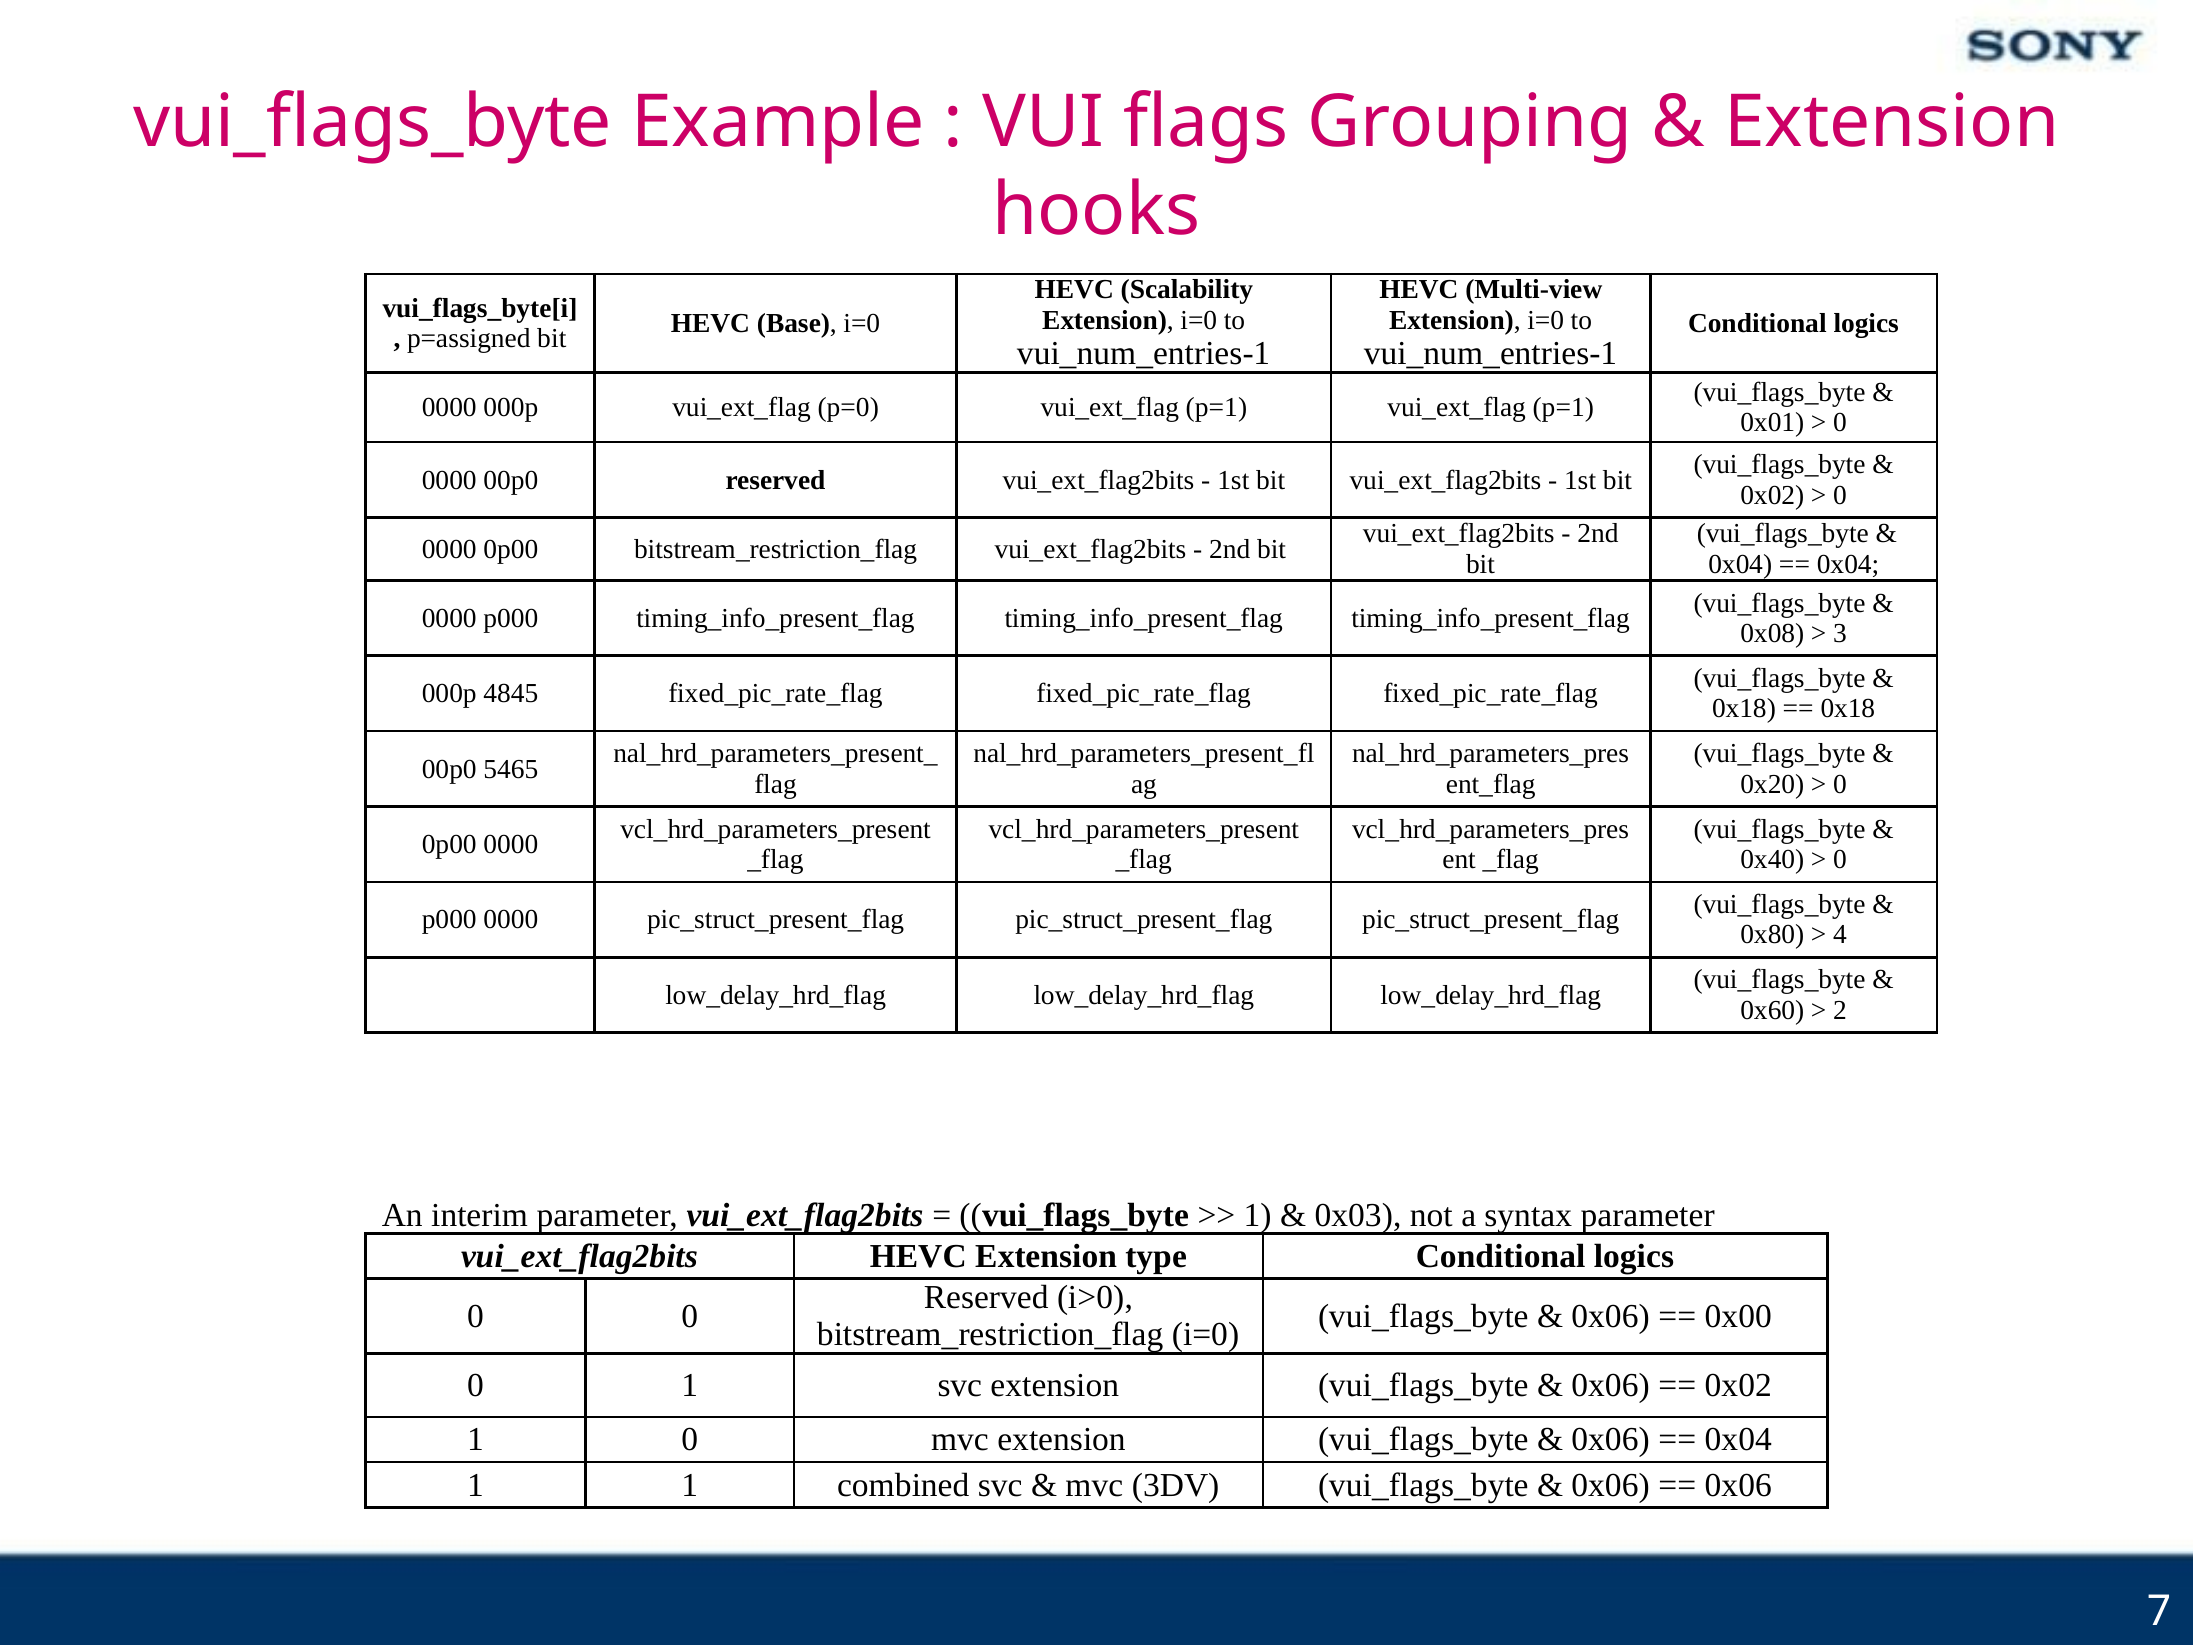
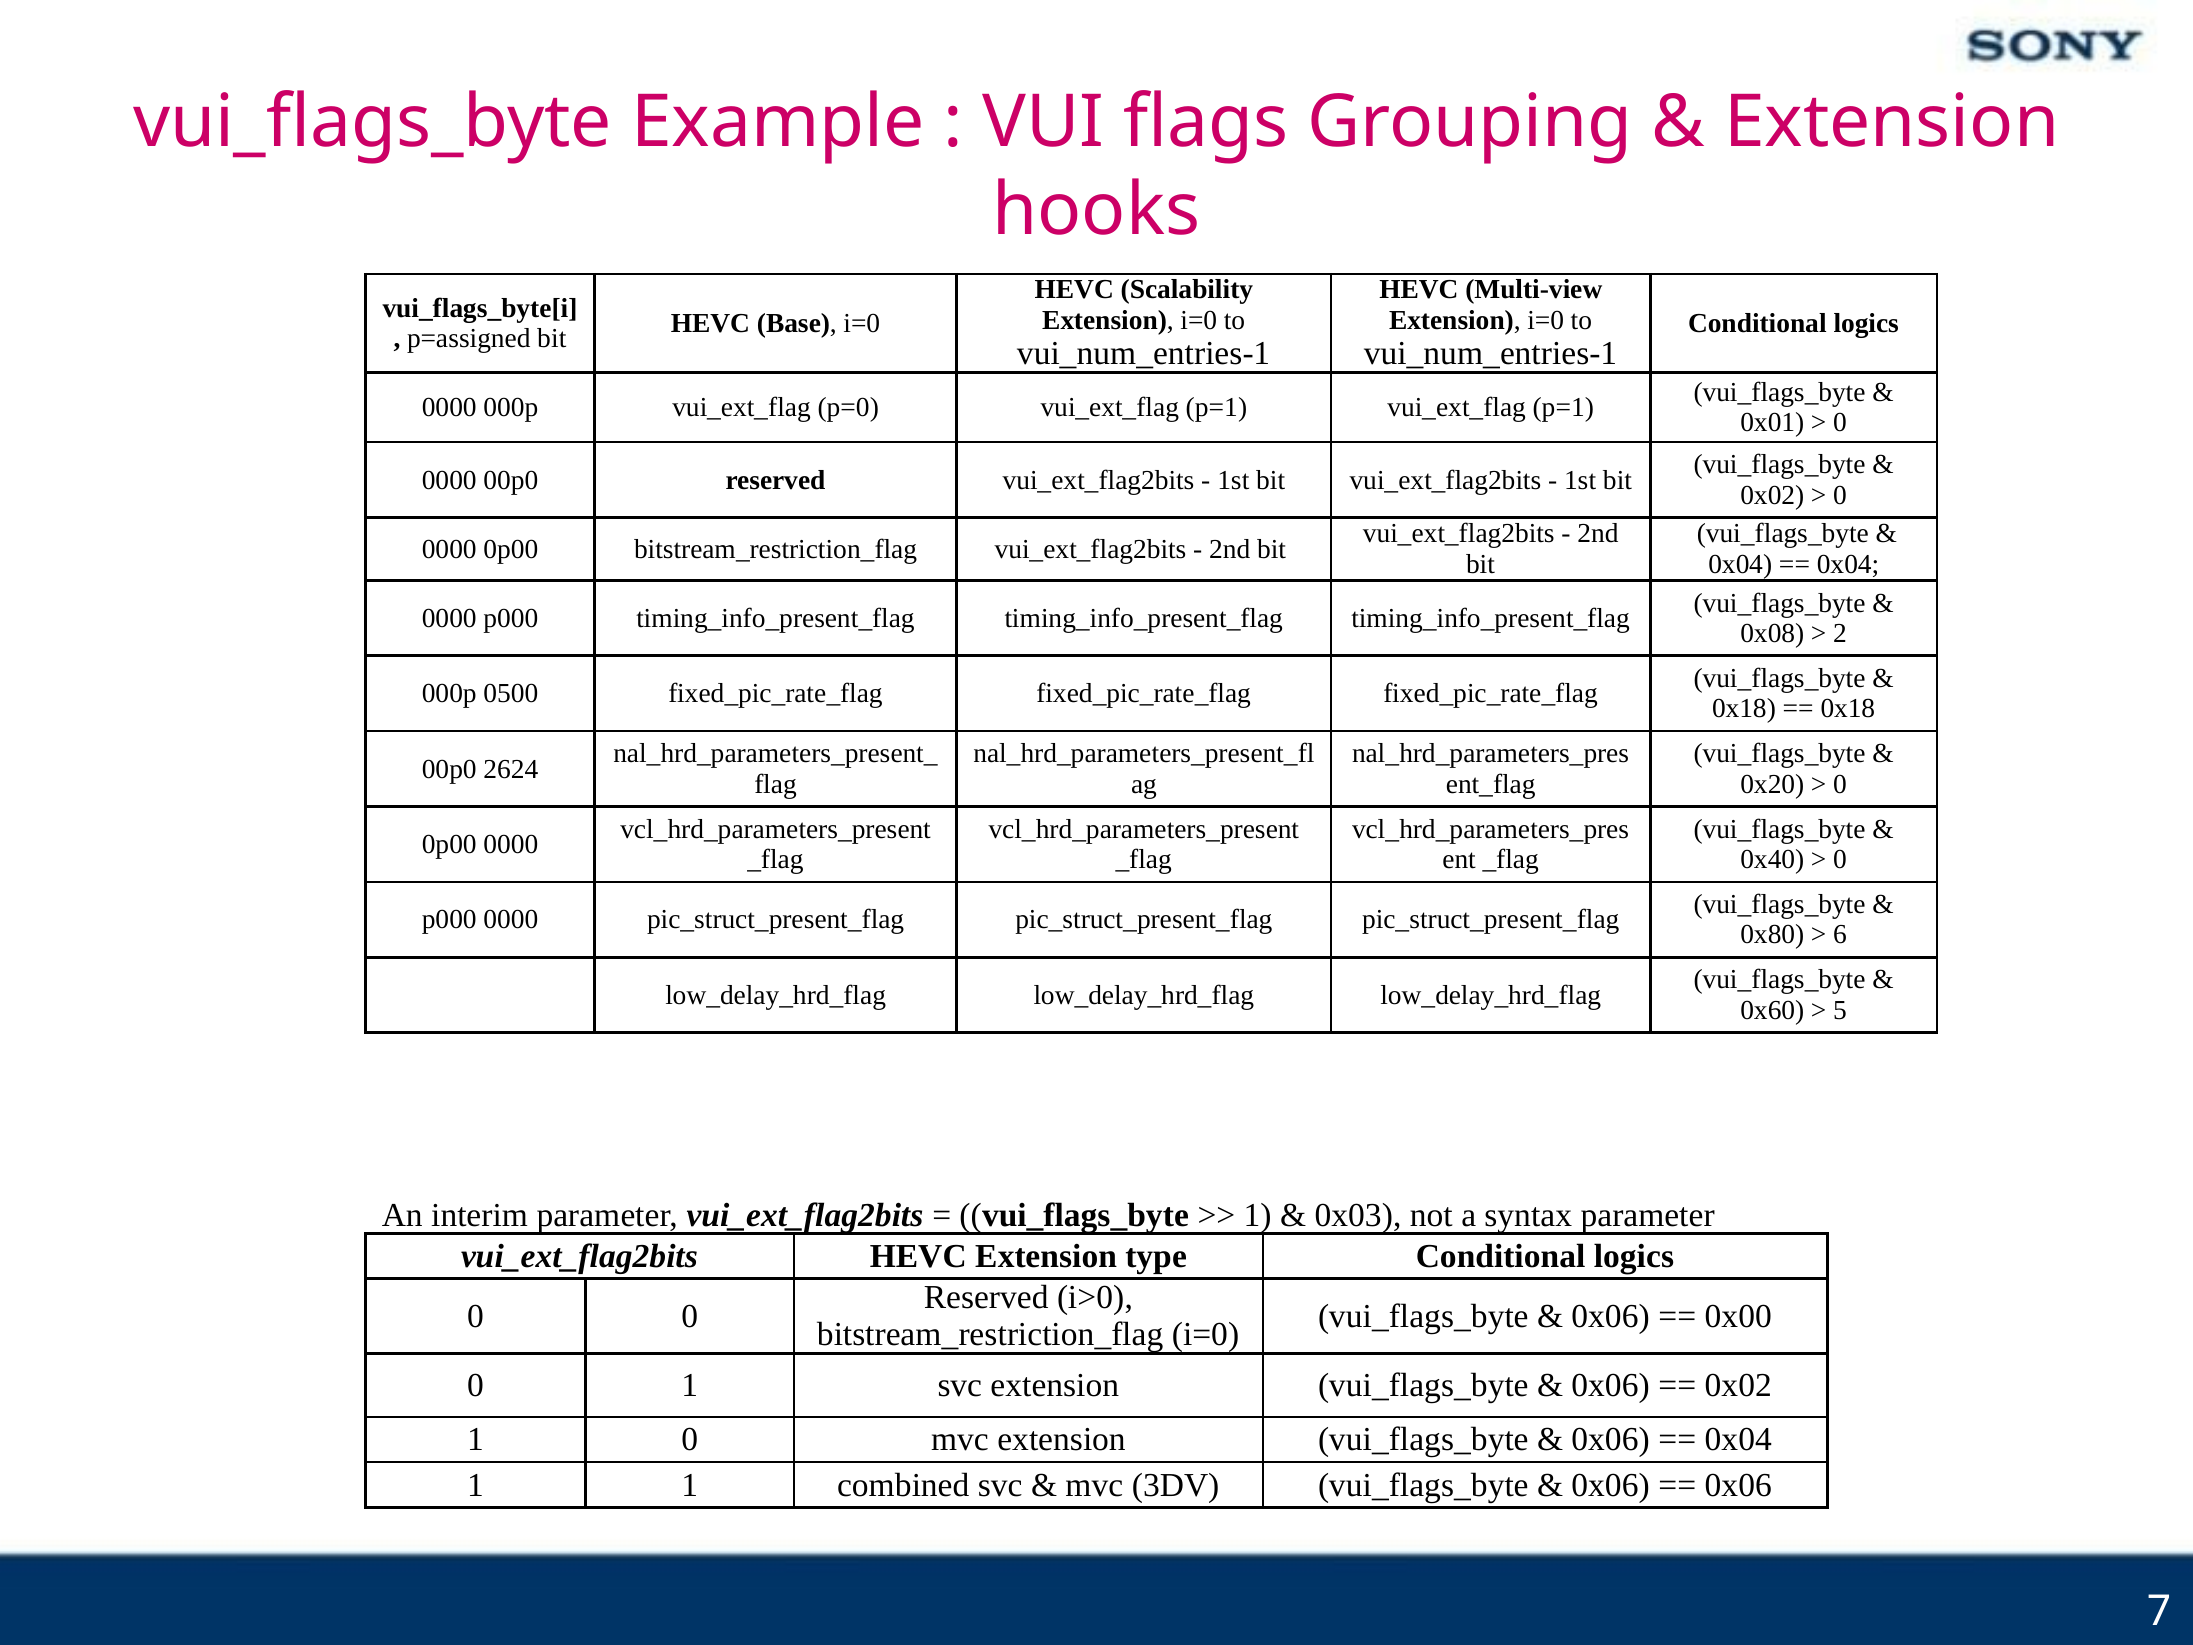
3: 3 -> 2 (1840, 633)
4845: 4845 -> 0500 (511, 693)
5465: 5465 -> 2624 (511, 769)
4: 4 -> 6 (1840, 935)
2: 2 -> 5 (1840, 1010)
